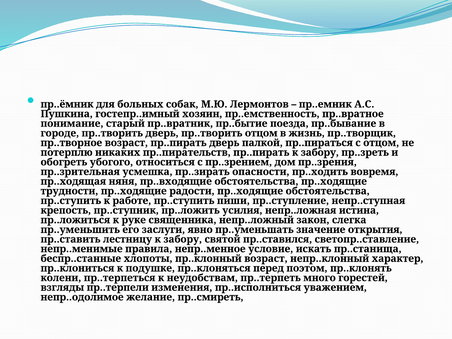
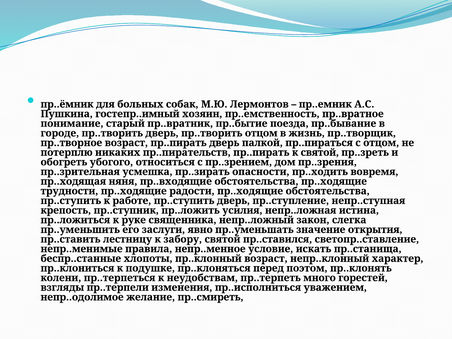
пр..пирать к забору: забору -> святой (320, 152)
пр..ступить пиши: пиши -> дверь (233, 201)
